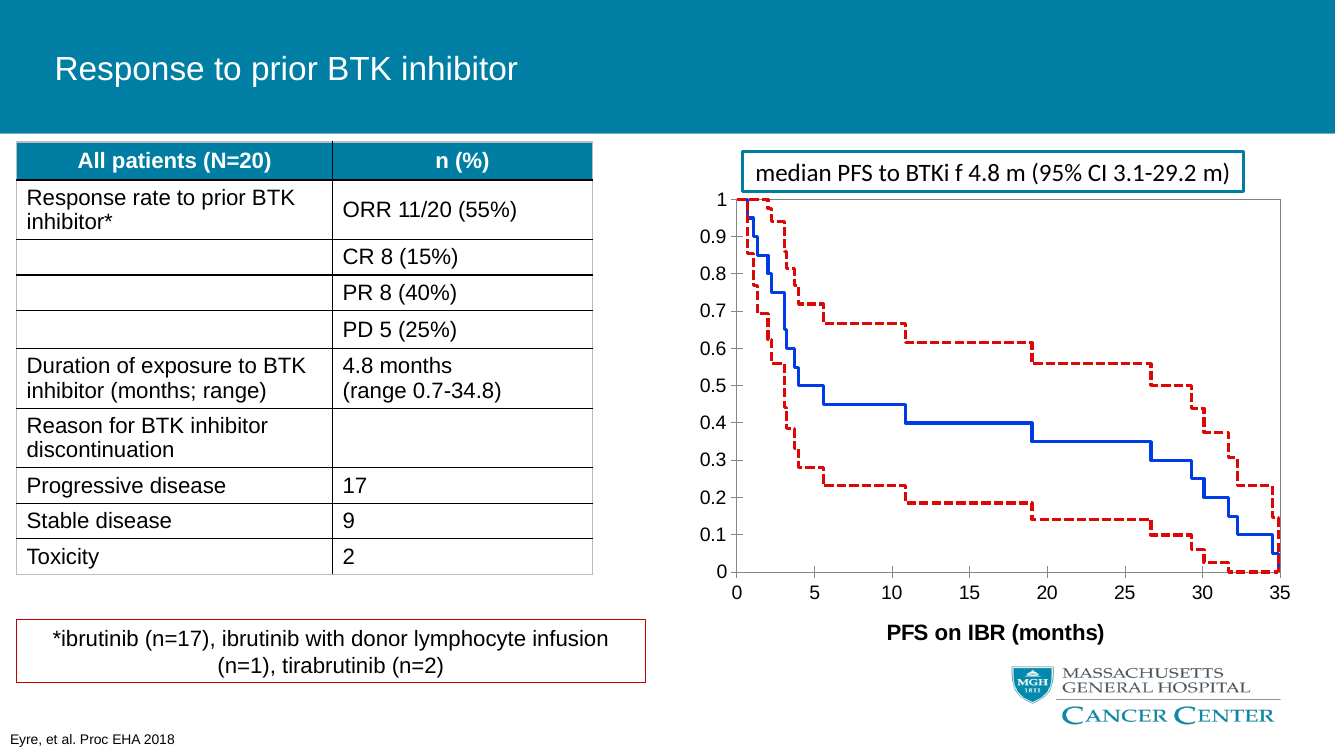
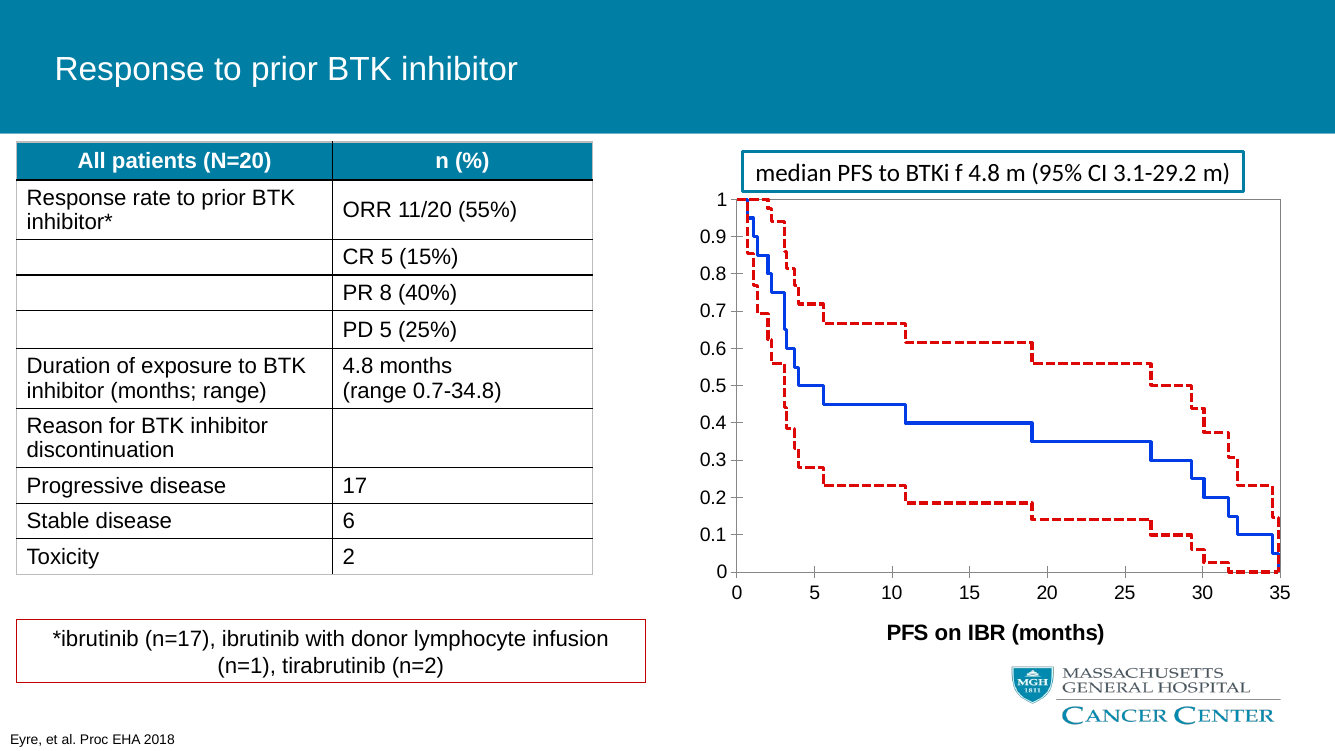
CR 8: 8 -> 5 (387, 258)
9: 9 -> 6 (349, 521)
